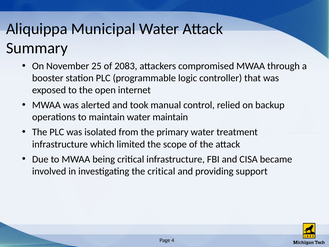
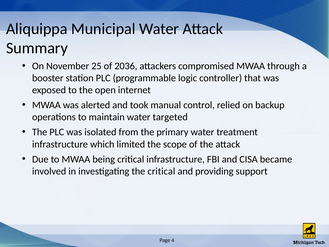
2083: 2083 -> 2036 (126, 66)
water maintain: maintain -> targeted (170, 117)
